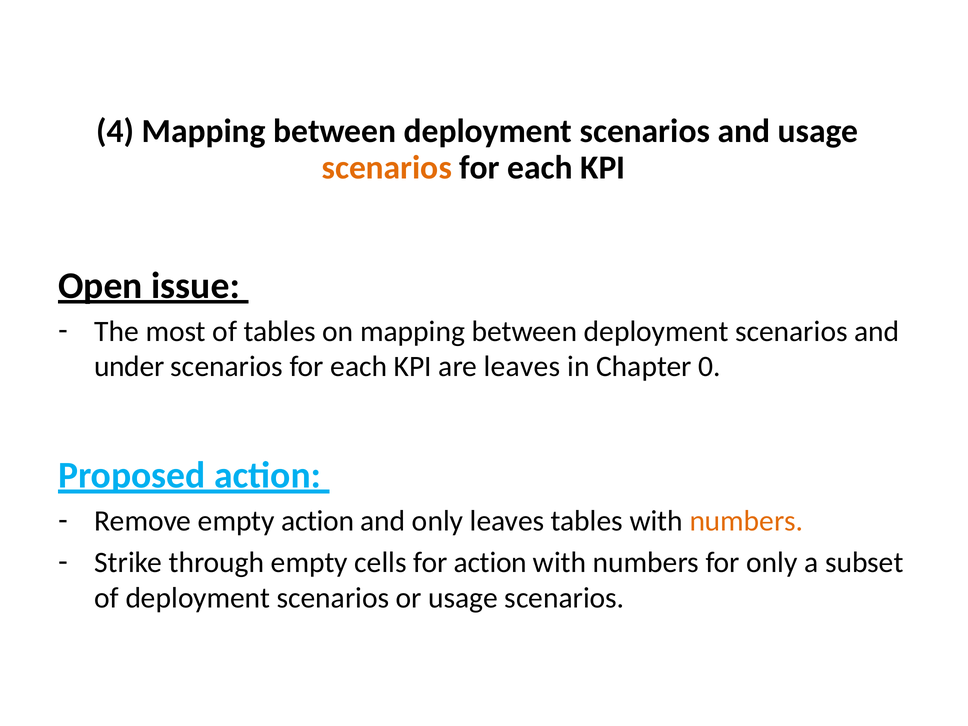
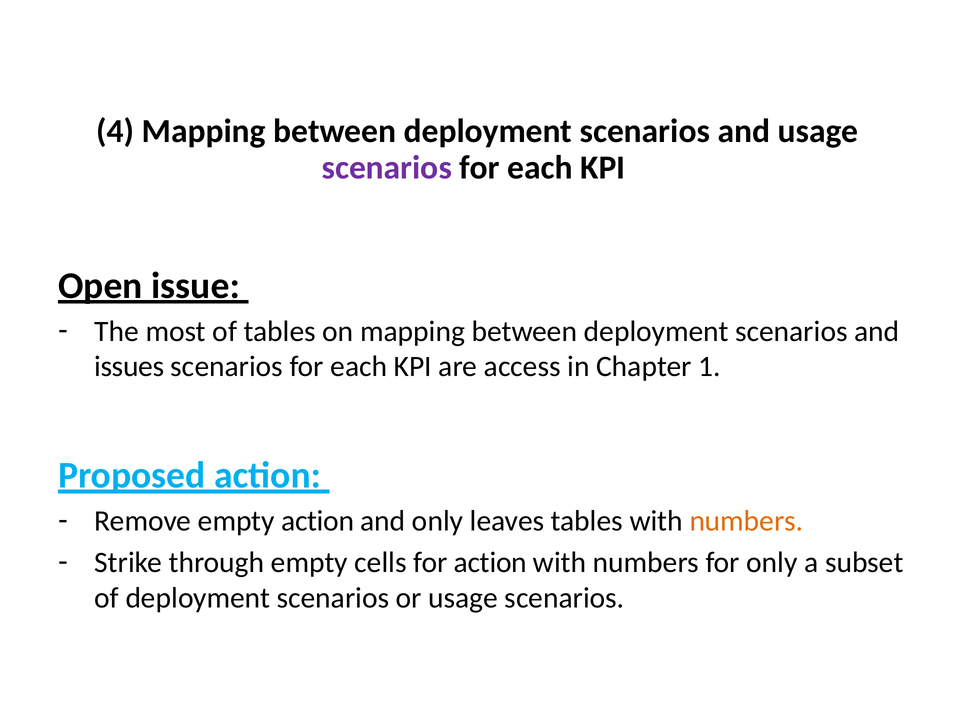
scenarios colour: orange -> purple (387, 167)
under: under -> issues (129, 367)
are leaves: leaves -> access (522, 367)
0: 0 -> 1 (709, 367)
